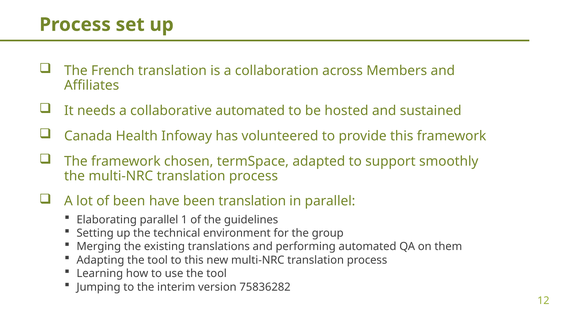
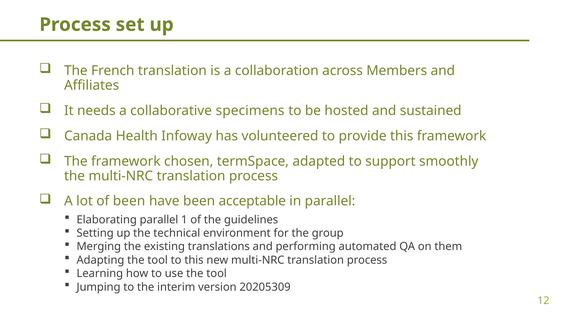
collaborative automated: automated -> specimens (250, 110)
been translation: translation -> acceptable (252, 201)
75836282: 75836282 -> 20205309 (265, 286)
